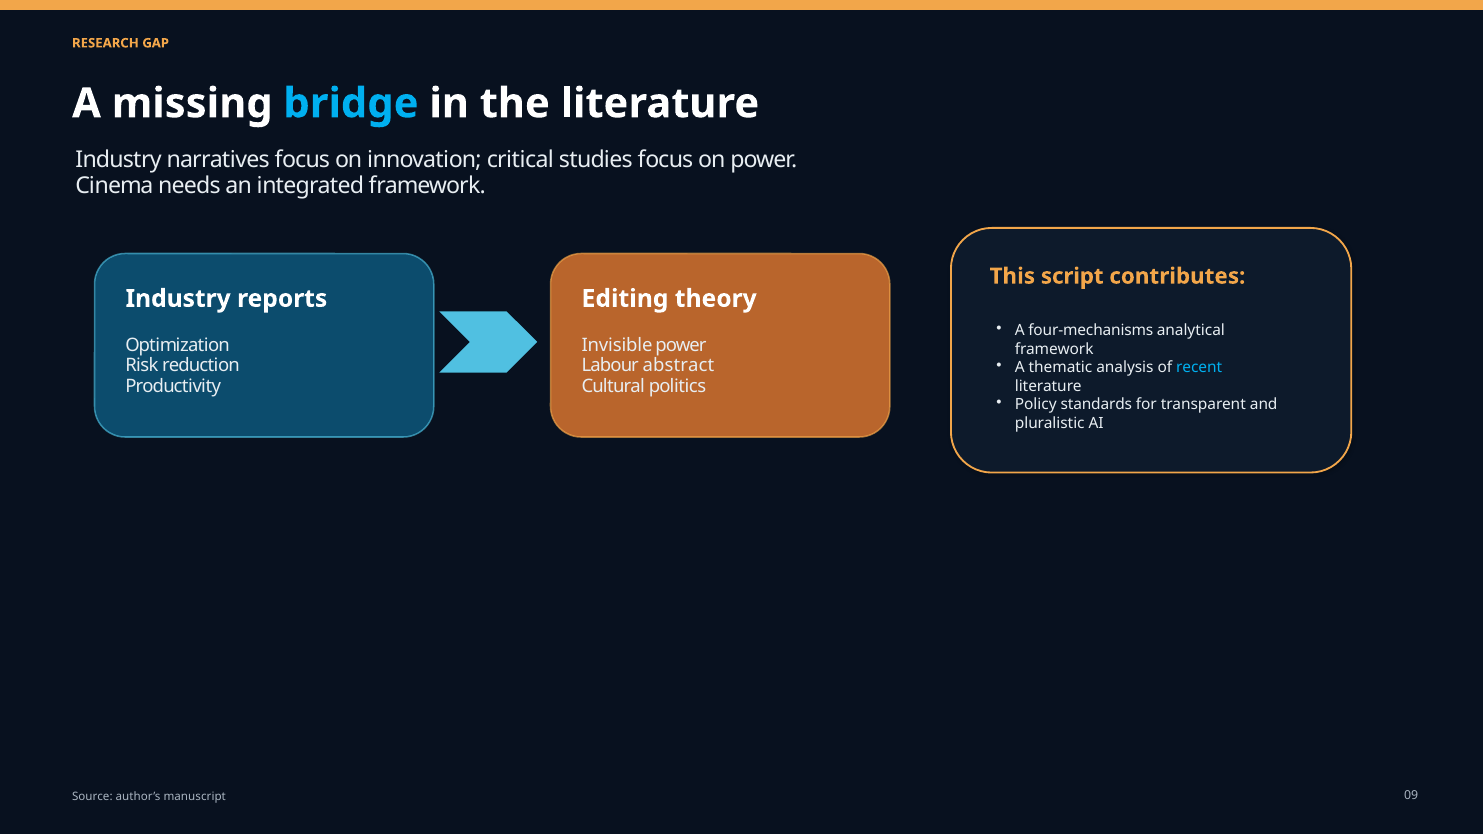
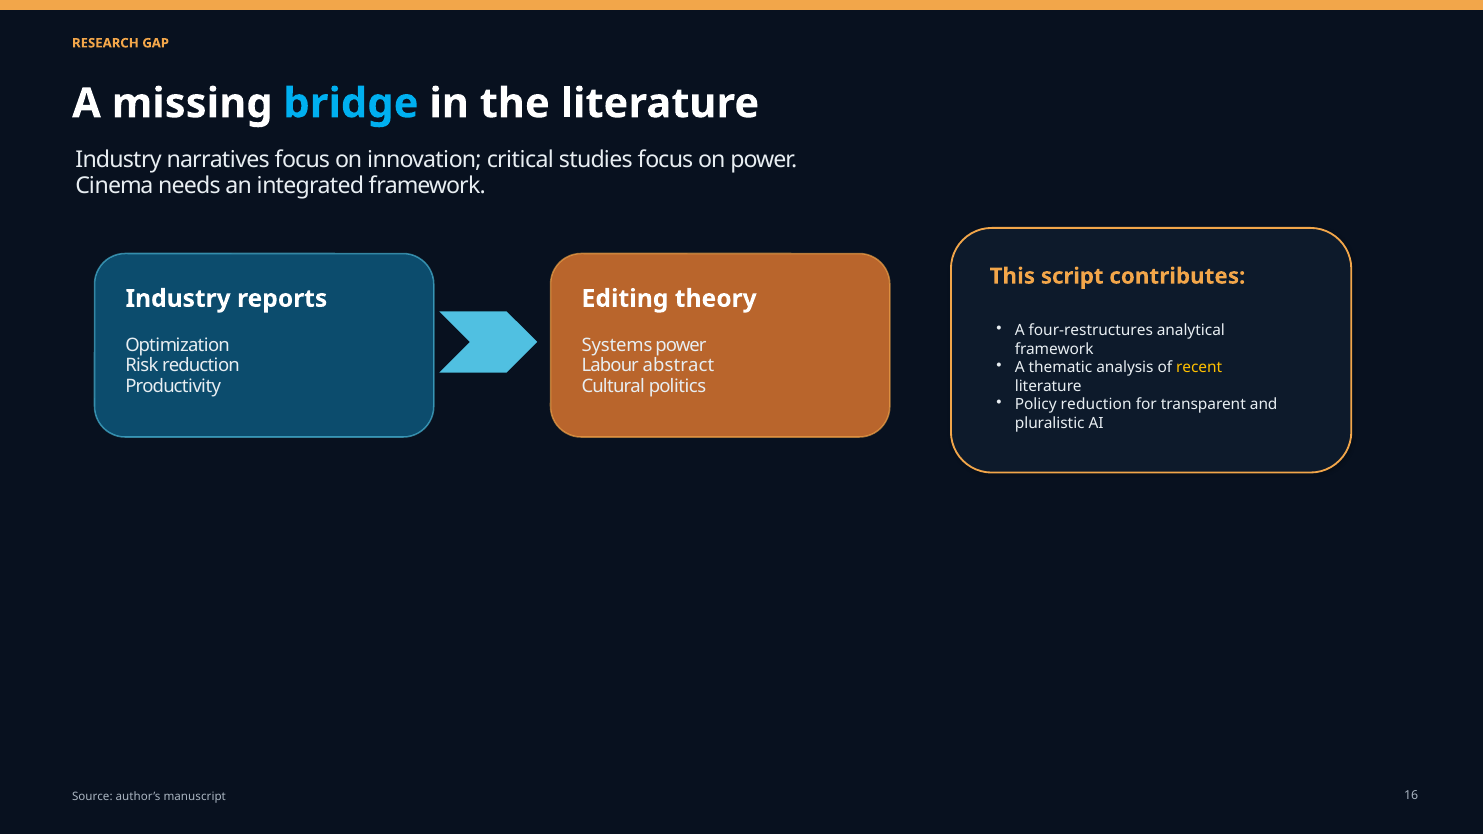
four-mechanisms: four-mechanisms -> four-restructures (1091, 331)
Invisible: Invisible -> Systems (617, 345)
recent colour: light blue -> yellow (1199, 368)
Policy standards: standards -> reduction (1096, 405)
09: 09 -> 16 (1411, 796)
